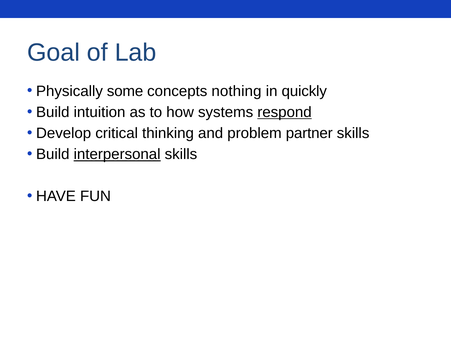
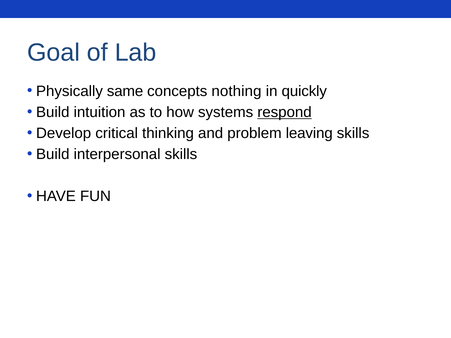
some: some -> same (125, 91)
partner: partner -> leaving (309, 133)
interpersonal underline: present -> none (117, 154)
